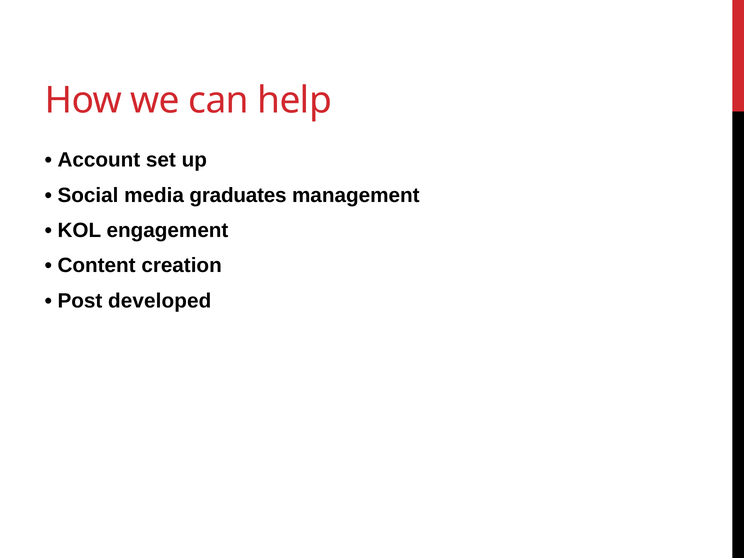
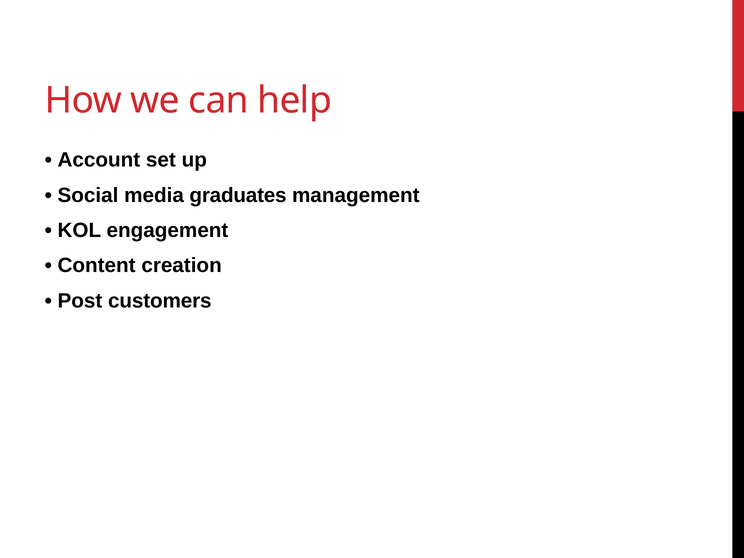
developed: developed -> customers (160, 301)
